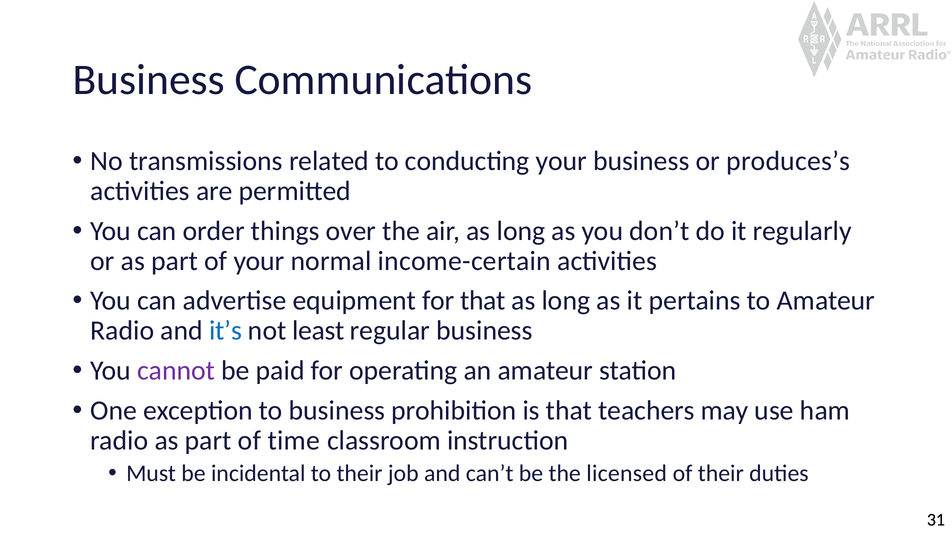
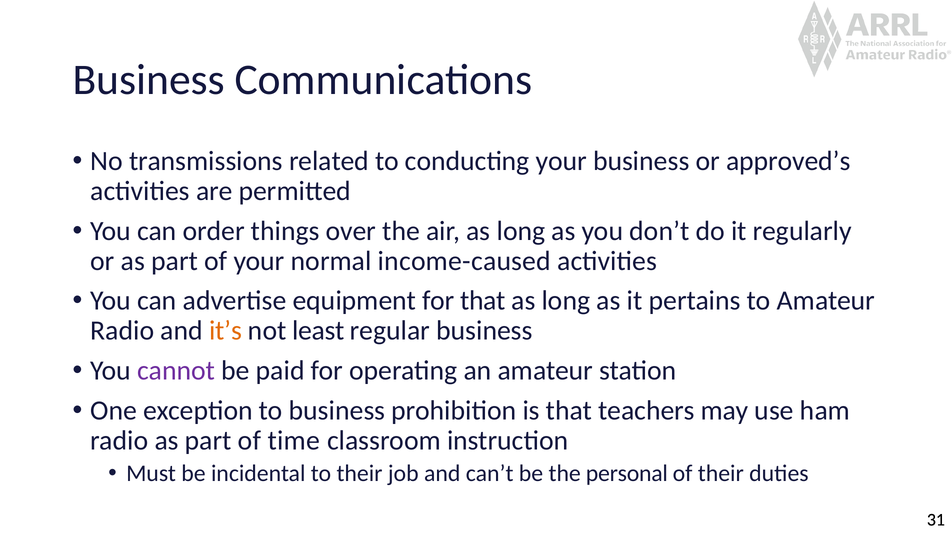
produces’s: produces’s -> approved’s (788, 161)
income-certain: income-certain -> income-caused (464, 261)
it’s colour: blue -> orange (226, 330)
licensed: licensed -> personal (627, 473)
